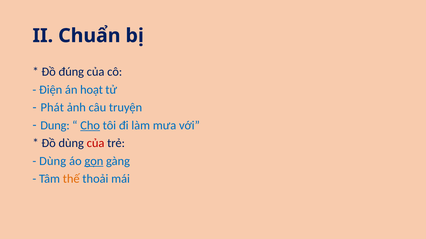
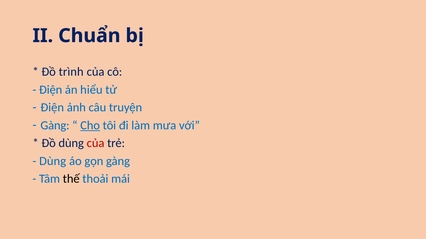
đúng: đúng -> trình (71, 72)
hoạt: hoạt -> hiểu (91, 90)
Phát: Phát -> Điện (52, 108)
Dung: Dung -> Gàng (55, 126)
gọn underline: present -> none (94, 161)
thế colour: orange -> black (71, 179)
